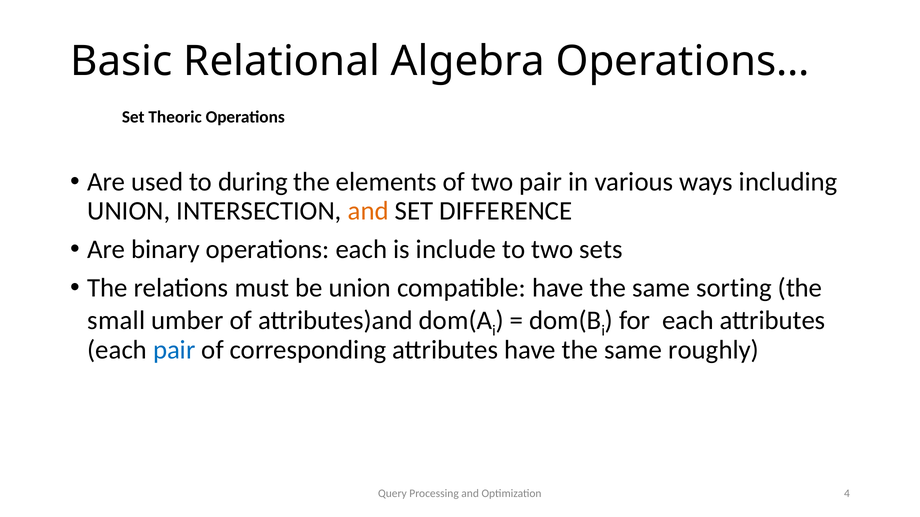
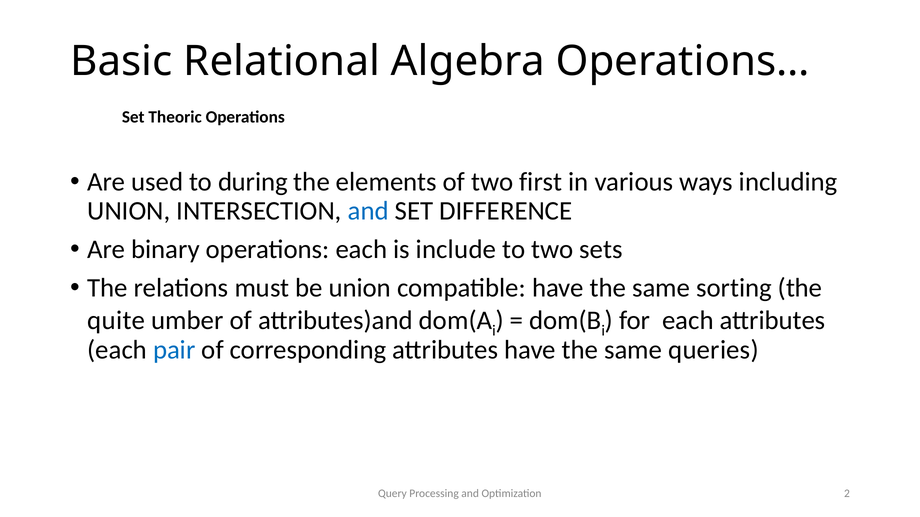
two pair: pair -> first (541, 182)
and colour: orange -> blue (368, 211)
small: small -> quite (116, 321)
roughly: roughly -> queries (714, 350)
4: 4 -> 2 (847, 494)
